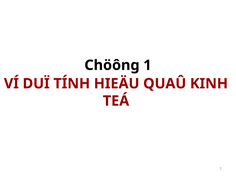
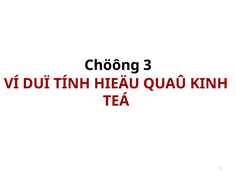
Chöông 1: 1 -> 3 (147, 65)
